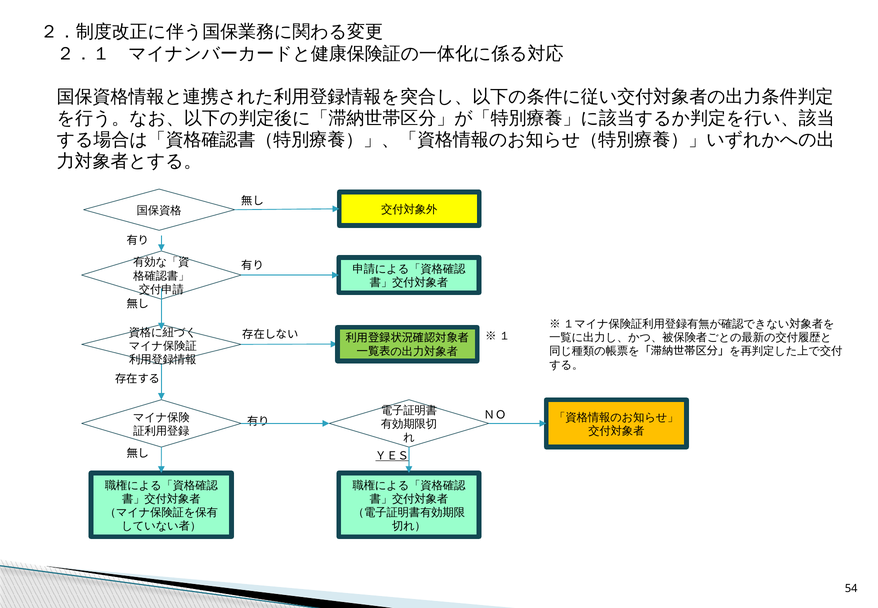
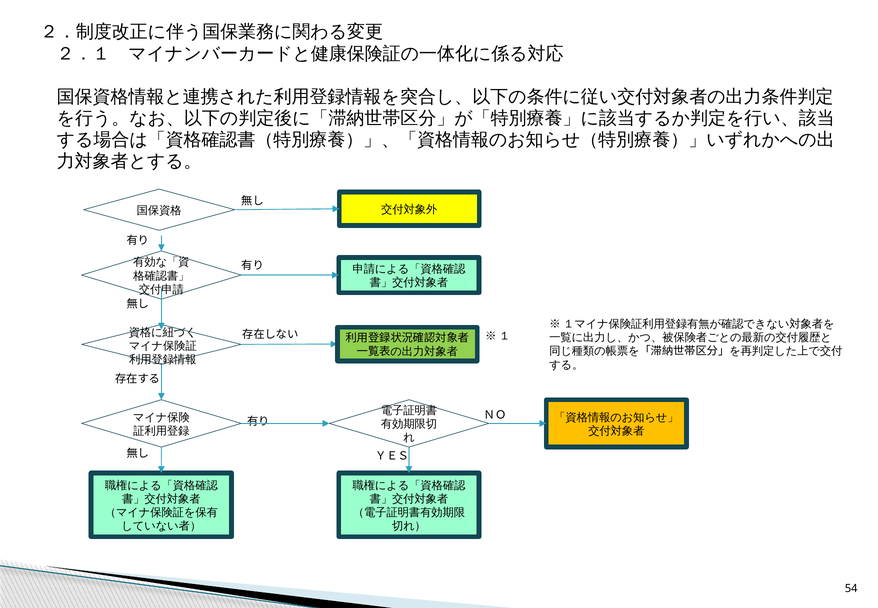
ＹＥＳ underline: present -> none (392, 456)
